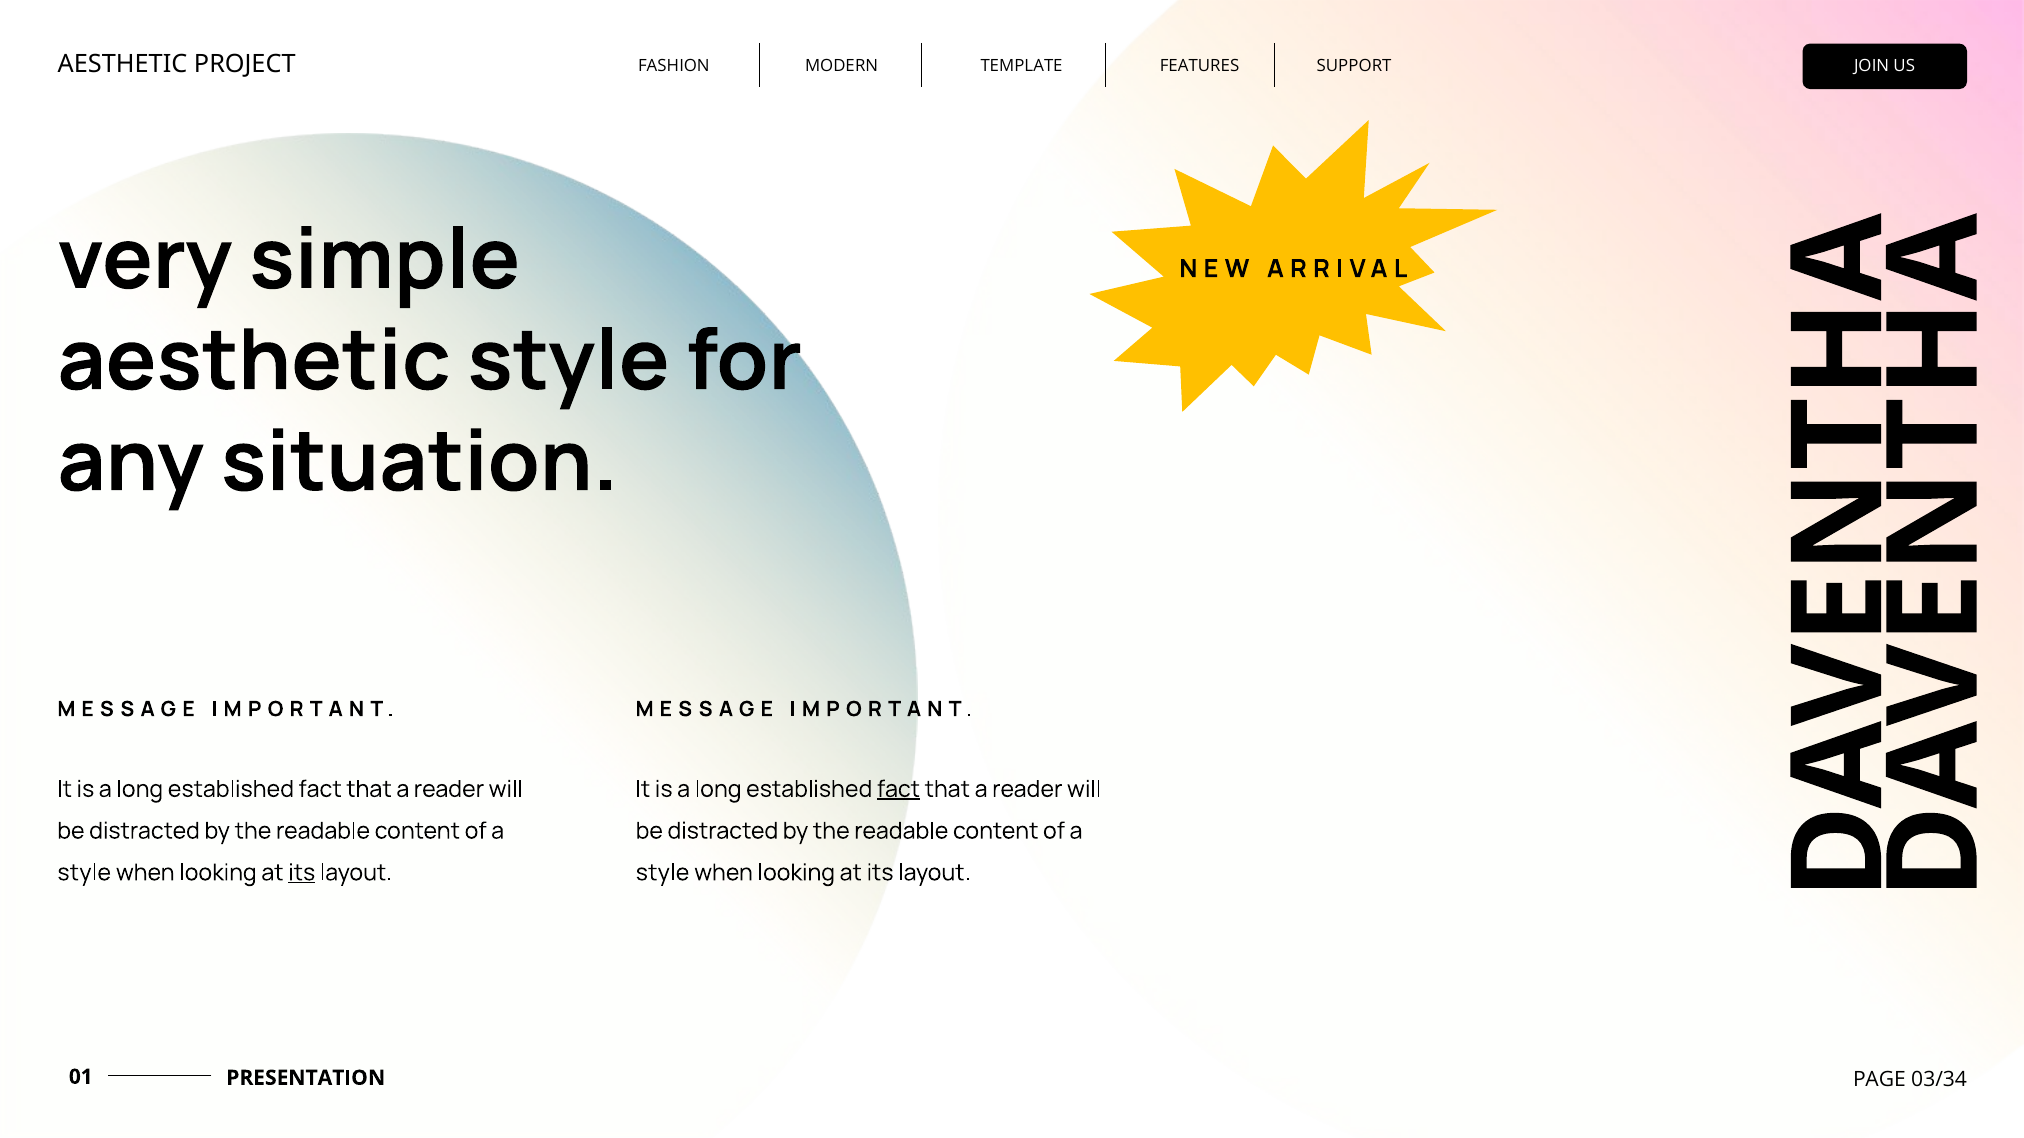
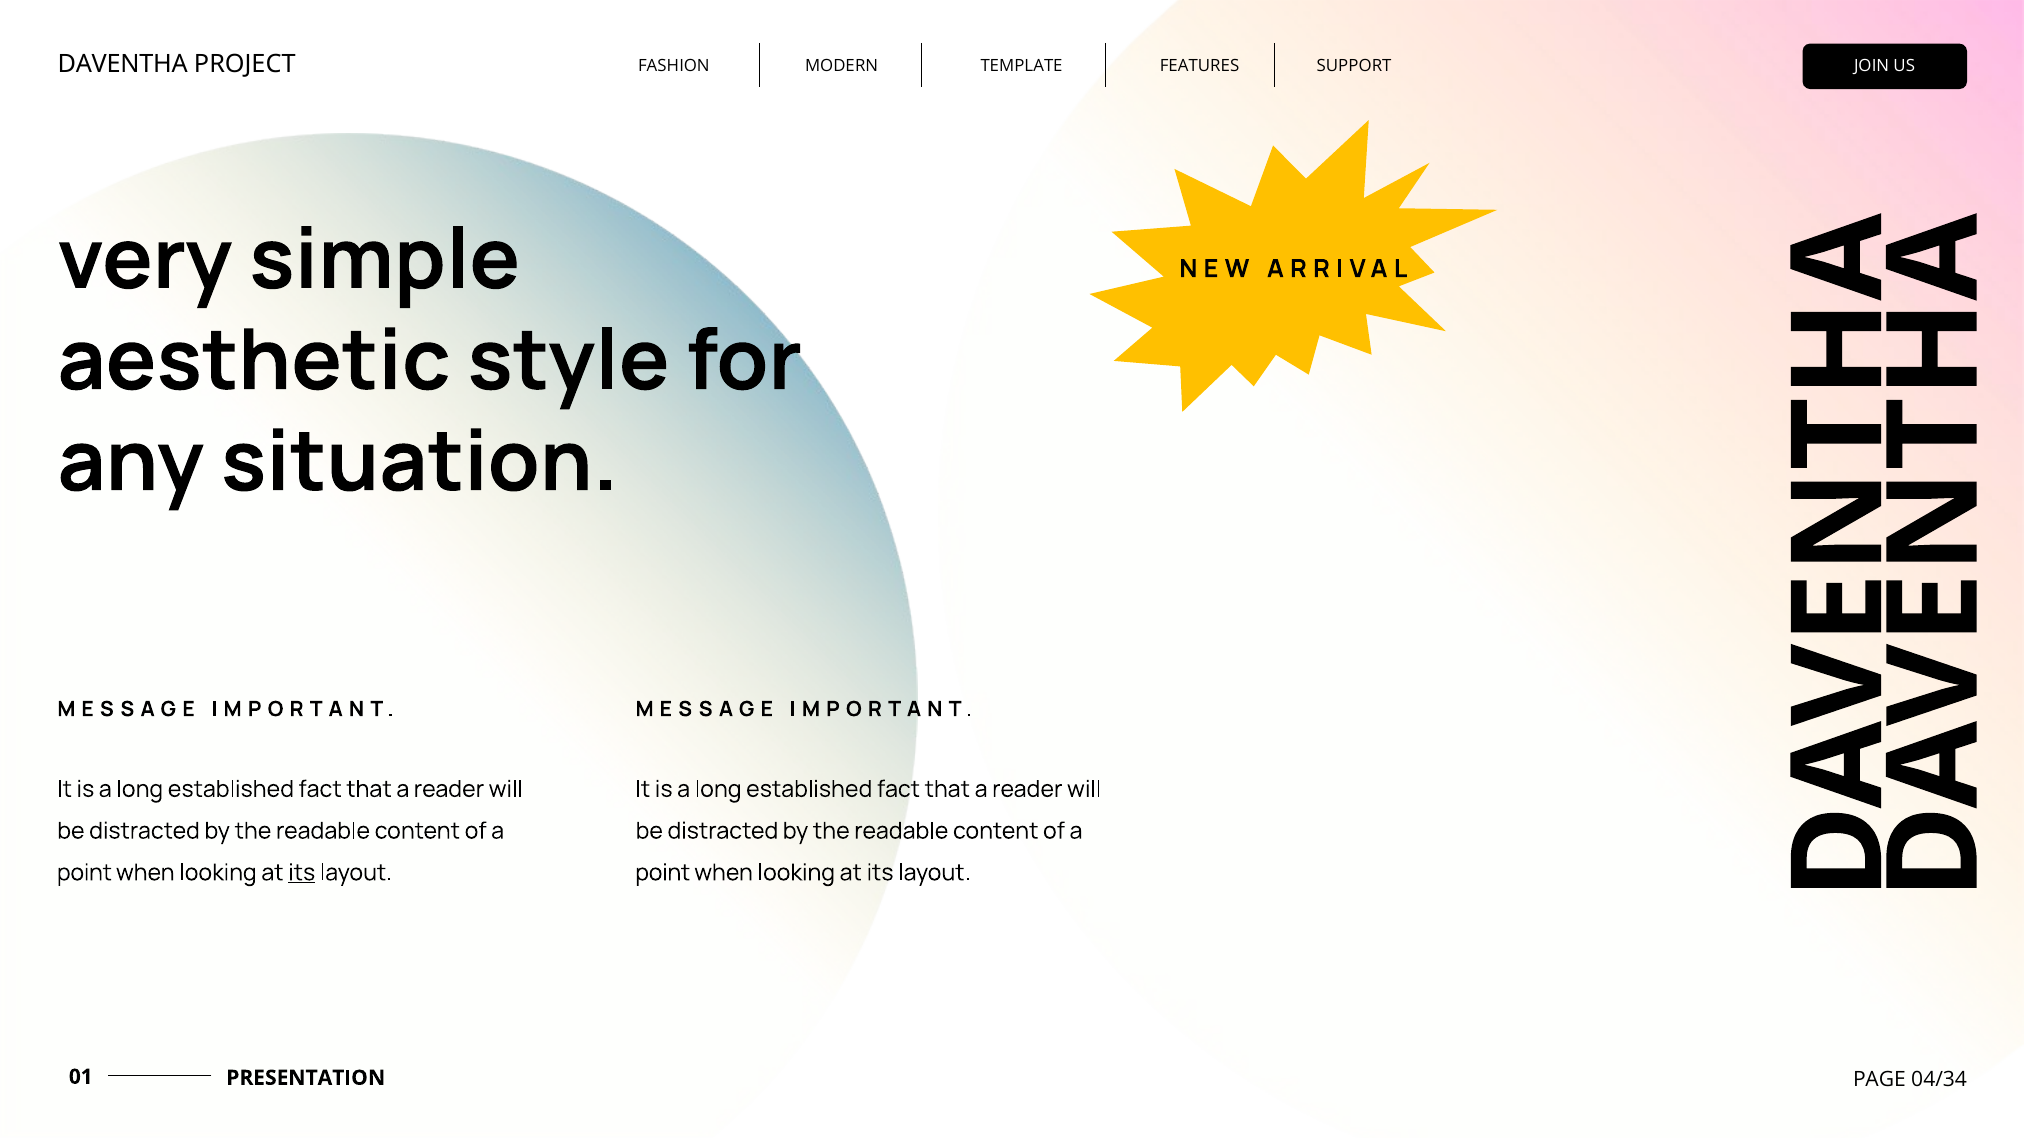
AESTHETIC: AESTHETIC -> DAVENTHA (123, 64)
fact underline: present -> none (898, 789)
style: style -> point (84, 873)
style: style -> point (663, 873)
03/34: 03/34 -> 04/34 (1939, 1080)
